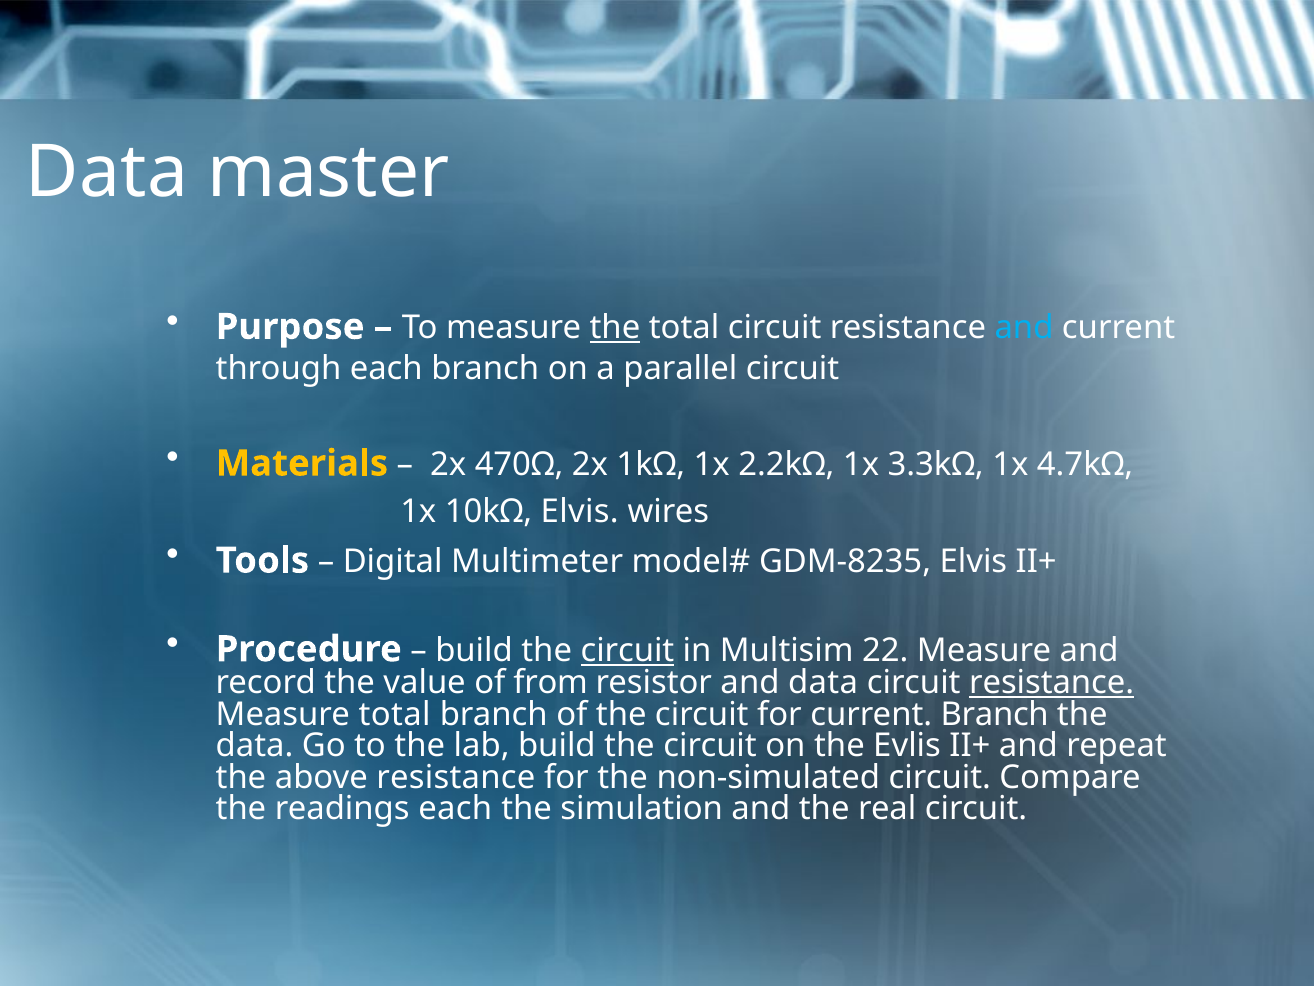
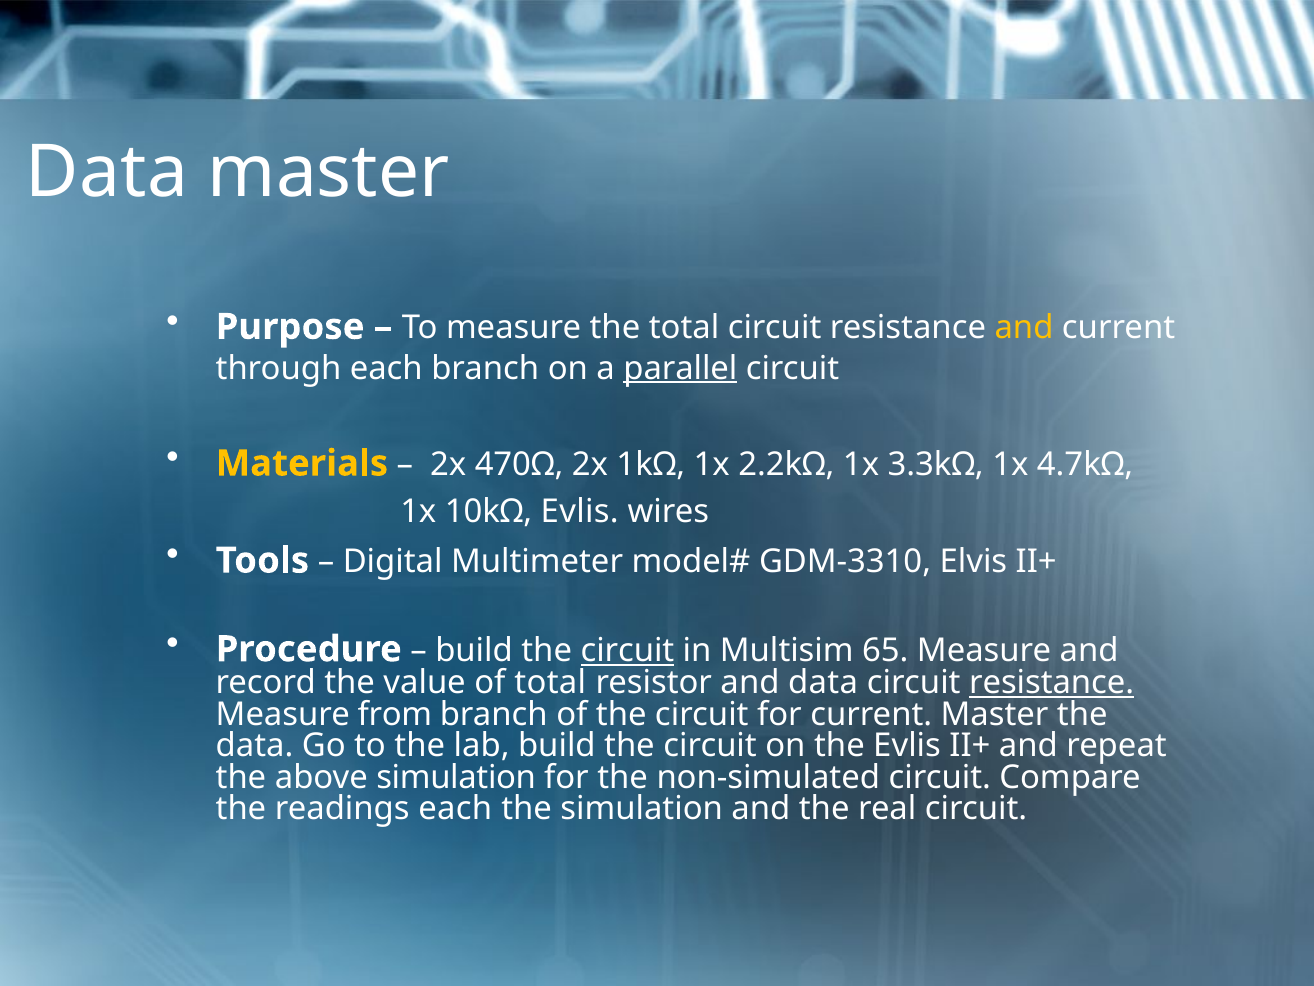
the underline: present -> none (615, 328)
and colour: light blue -> yellow (1024, 328)
parallel underline: none -> present (680, 368)
10kΩ Elvis: Elvis -> Evlis (580, 511)
GDM-8235: GDM-8235 -> GDM-3310 (845, 562)
22: 22 -> 65 (885, 650)
of from: from -> total (550, 682)
Measure total: total -> from (395, 714)
current Branch: Branch -> Master (995, 714)
above resistance: resistance -> simulation (456, 777)
